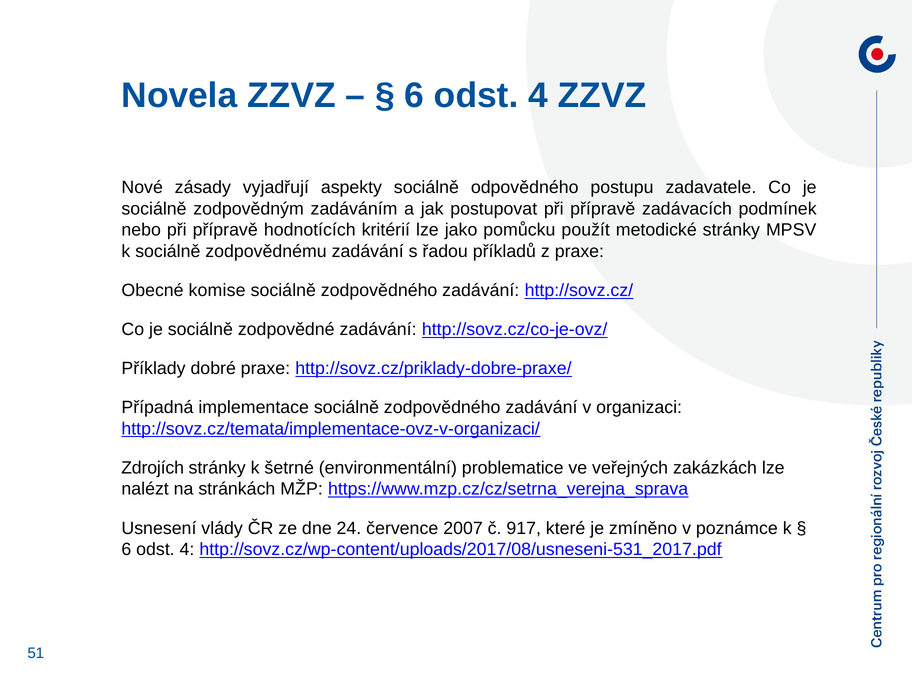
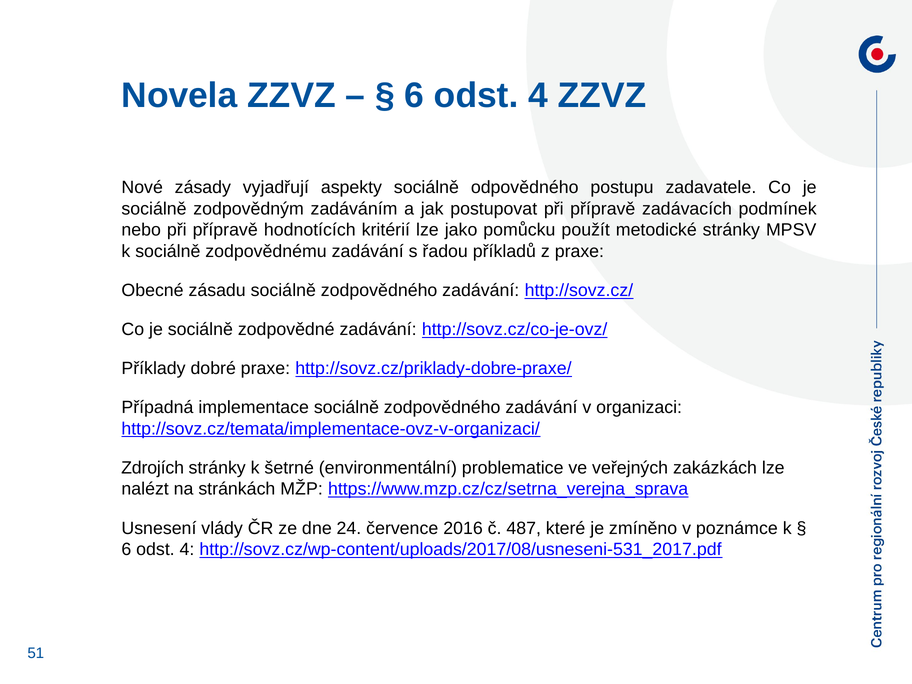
komise: komise -> zásadu (217, 290)
2007: 2007 -> 2016 (463, 528)
917: 917 -> 487 (524, 528)
